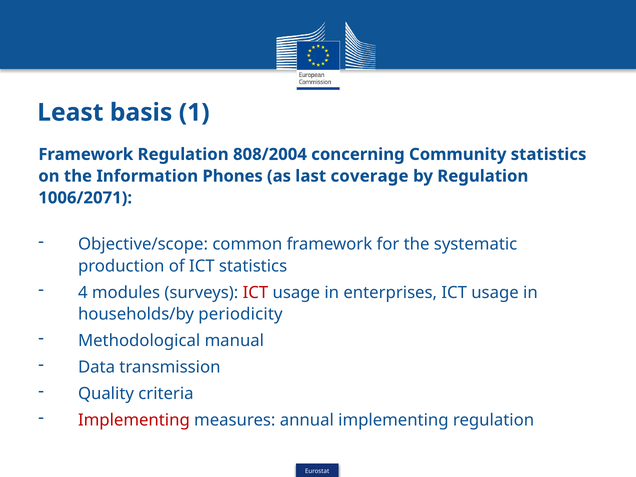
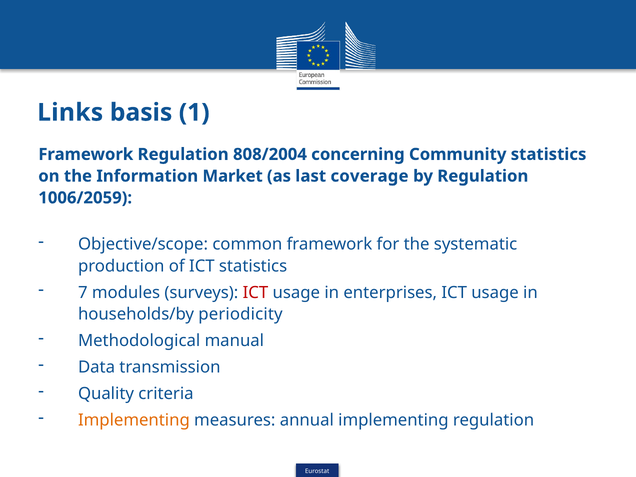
Least: Least -> Links (70, 113)
Phones: Phones -> Market (233, 176)
1006/2071: 1006/2071 -> 1006/2059 (85, 198)
4: 4 -> 7 (83, 293)
Implementing colour: red -> orange (134, 420)
